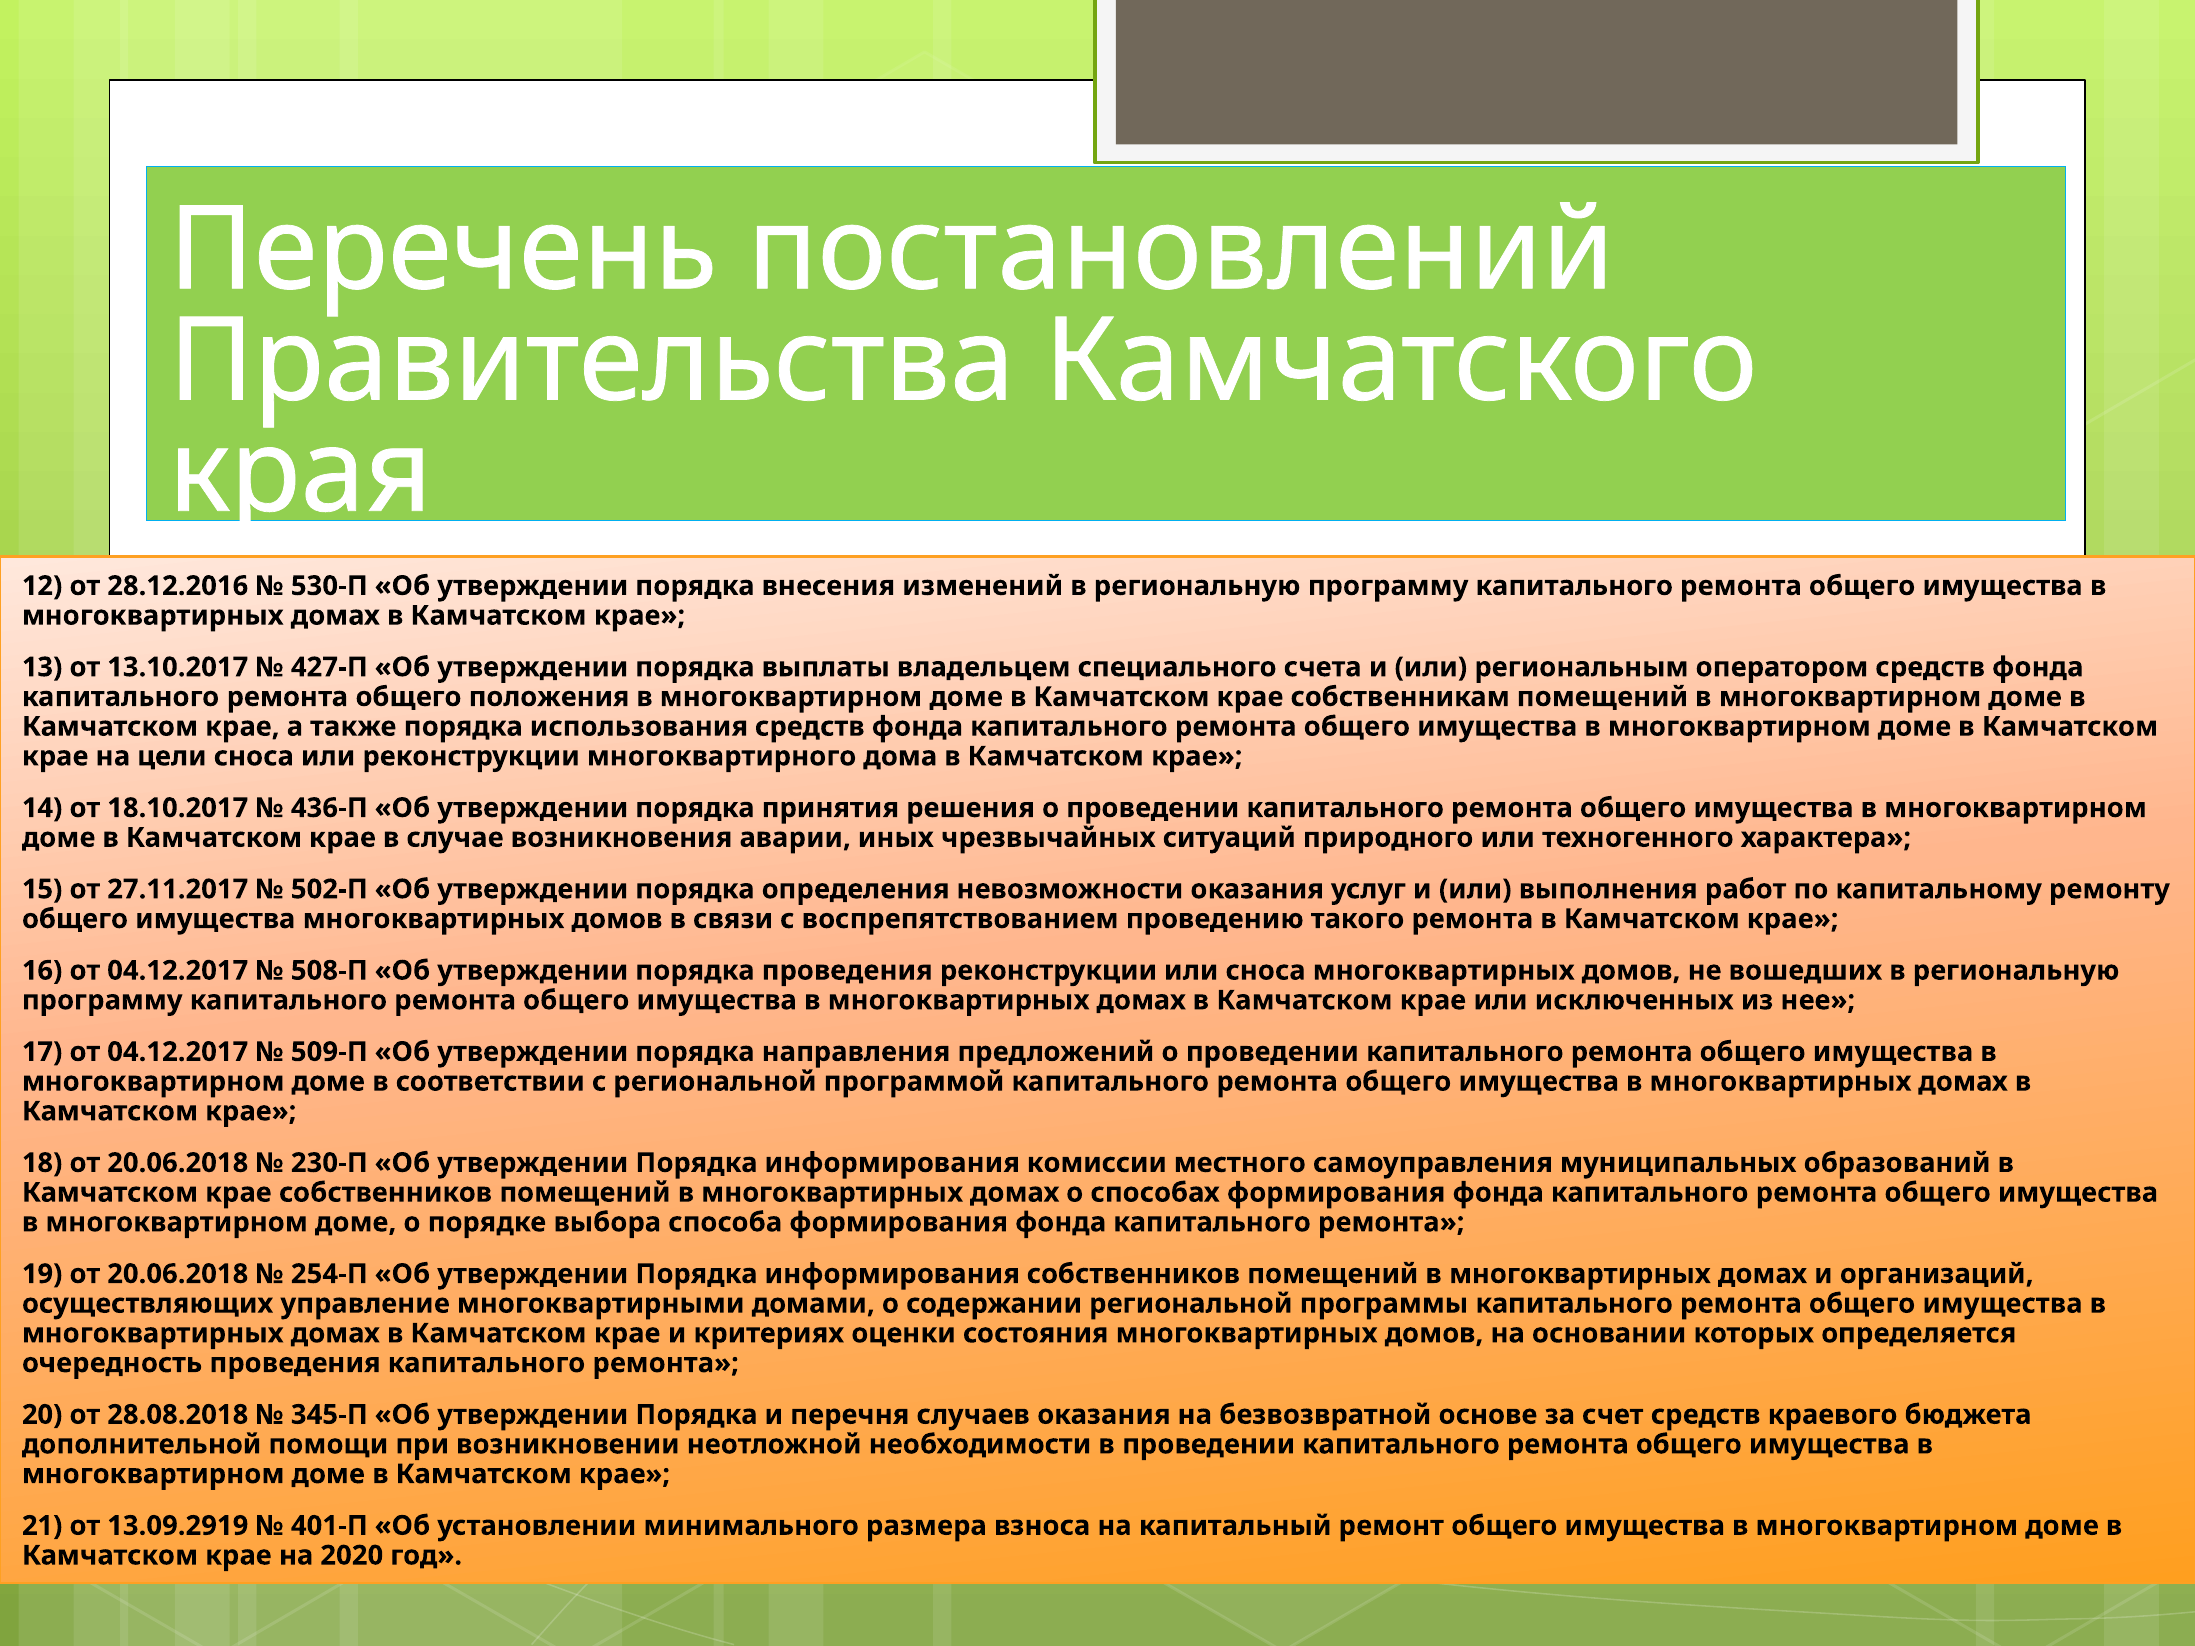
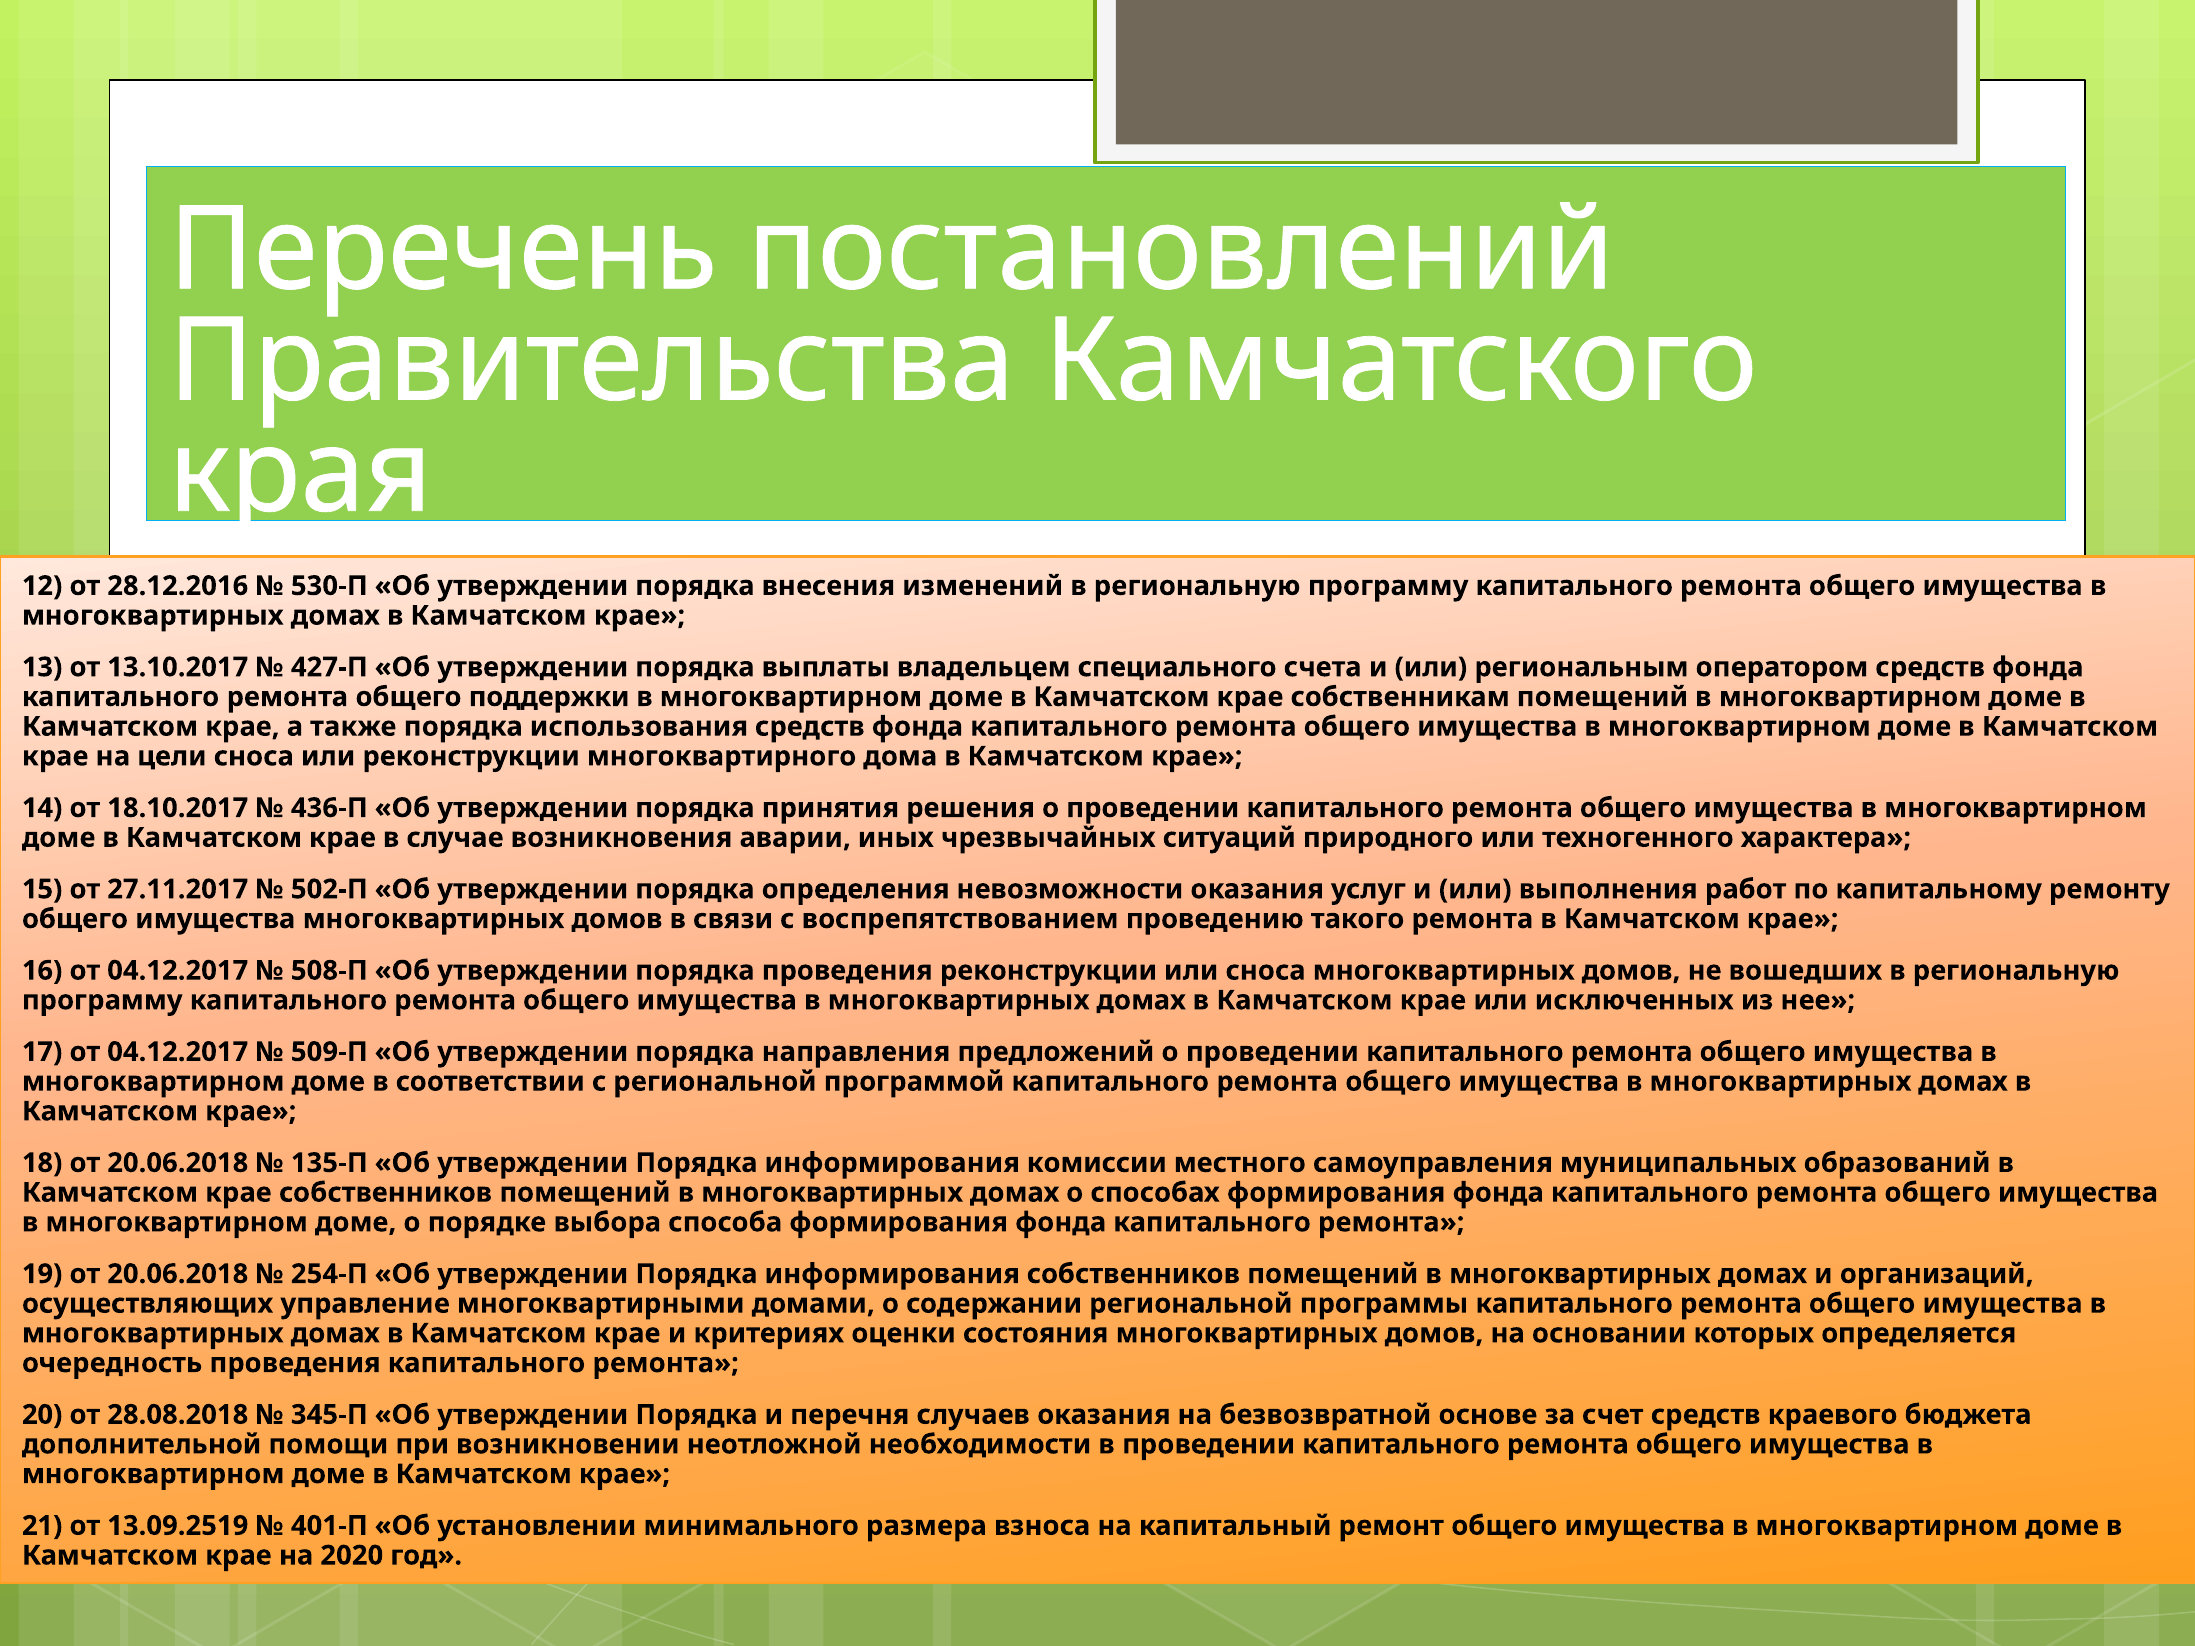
положения: положения -> поддержки (549, 697)
230-П: 230-П -> 135-П (329, 1163)
13.09.2919: 13.09.2919 -> 13.09.2519 (178, 1526)
